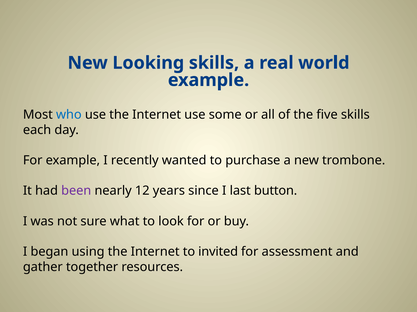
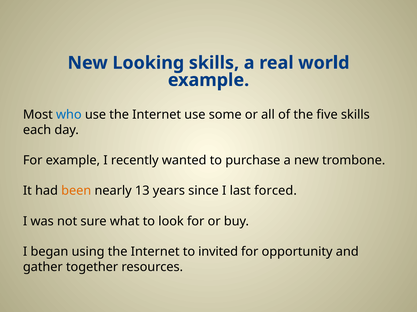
been colour: purple -> orange (76, 191)
12: 12 -> 13 (142, 191)
button: button -> forced (276, 191)
assessment: assessment -> opportunity (297, 252)
